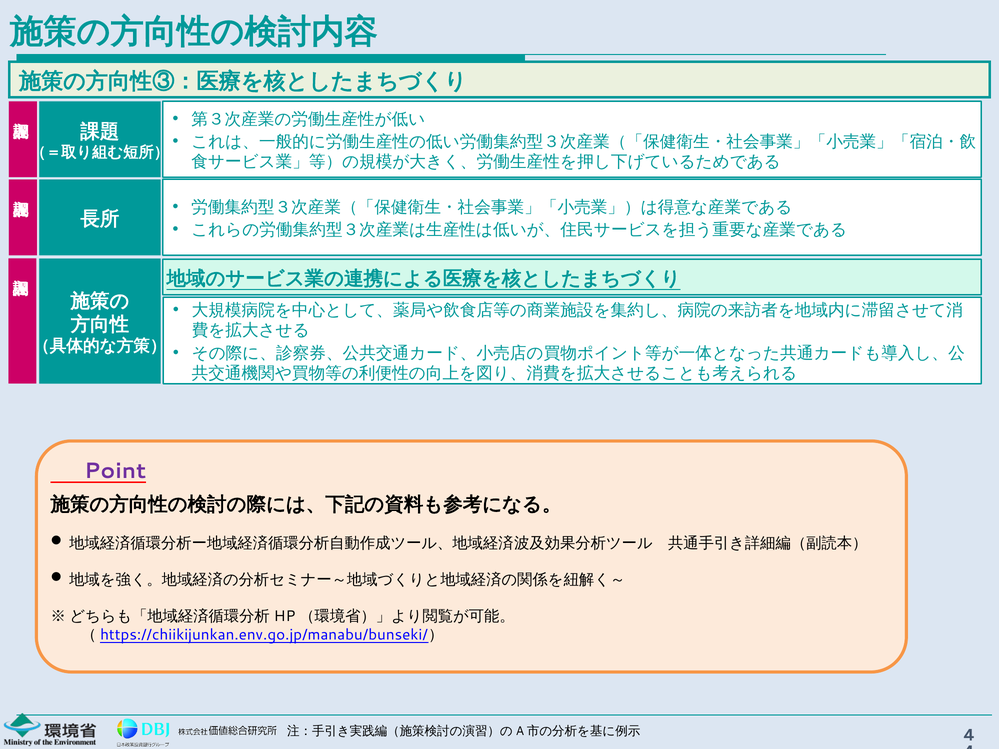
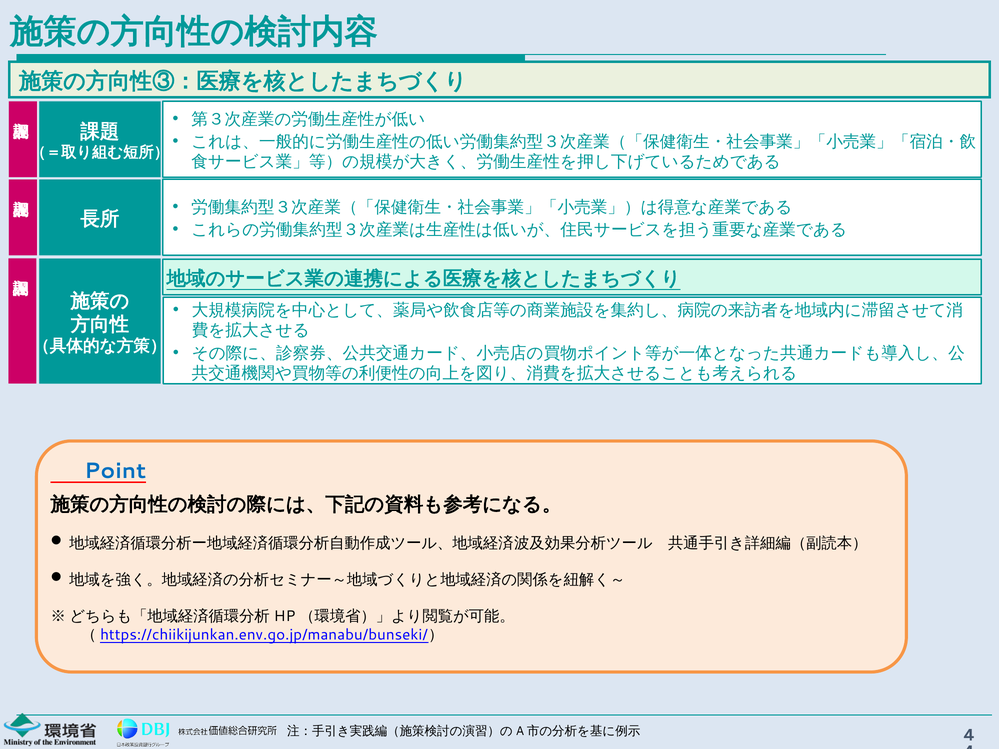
Point colour: purple -> blue (115, 471)
